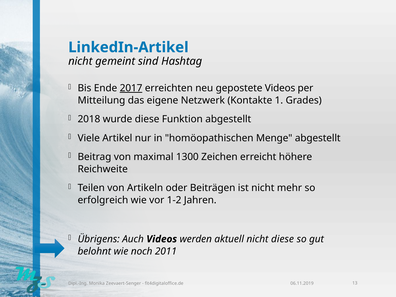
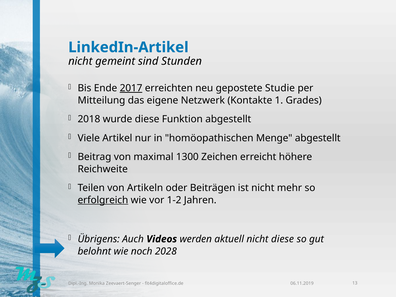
Hashtag: Hashtag -> Stunden (182, 61)
gepostete Videos: Videos -> Studie (280, 88)
erfolgreich underline: none -> present (103, 200)
2011: 2011 -> 2028 (166, 251)
